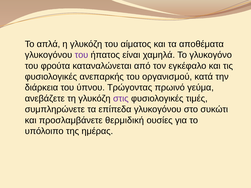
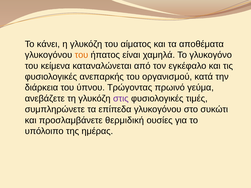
απλά: απλά -> κάνει (48, 44)
του colour: purple -> orange (81, 55)
φρούτα: φρούτα -> κείμενα (55, 66)
